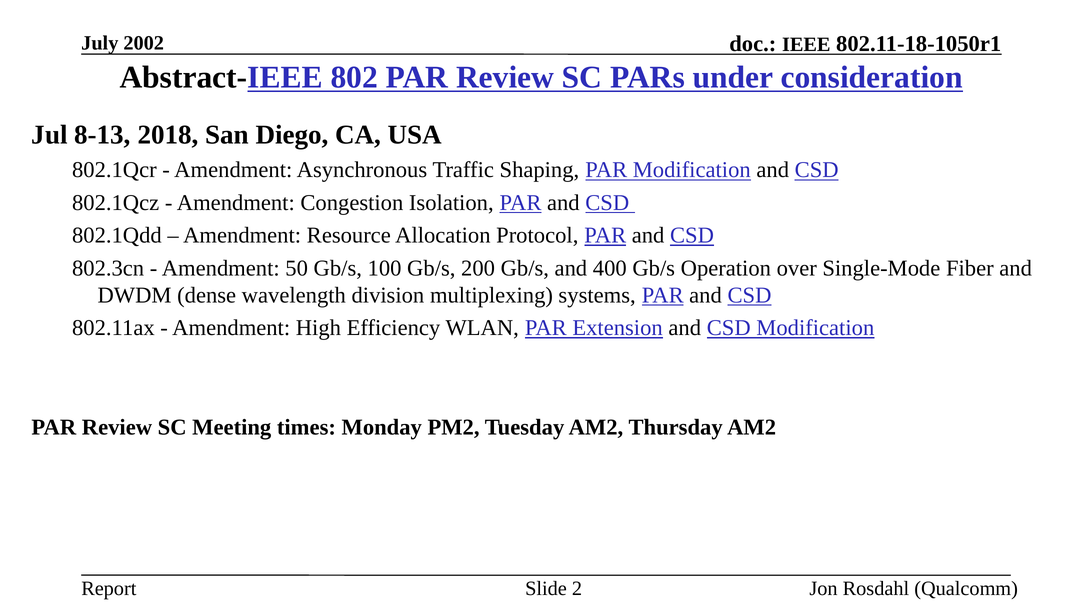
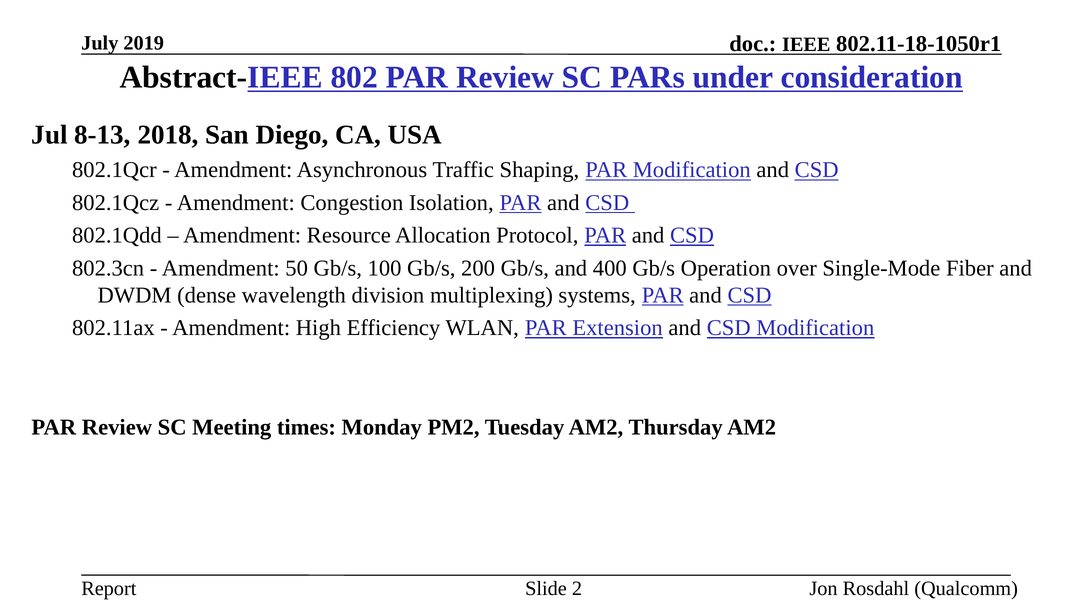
2002: 2002 -> 2019 (144, 43)
